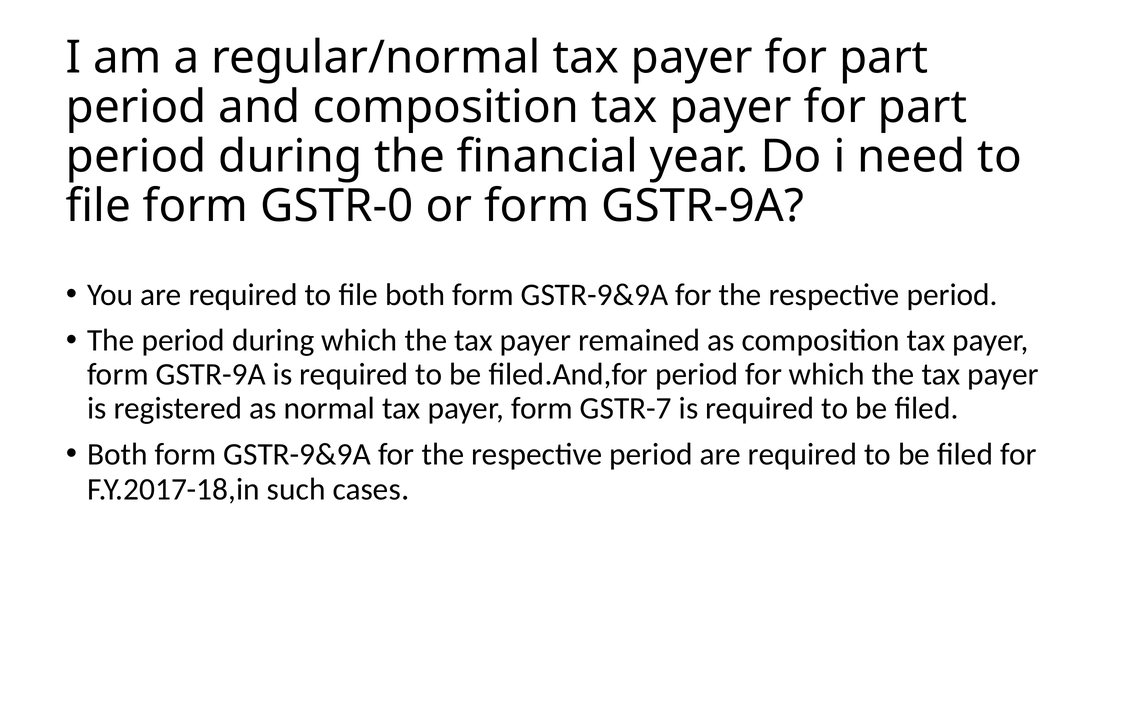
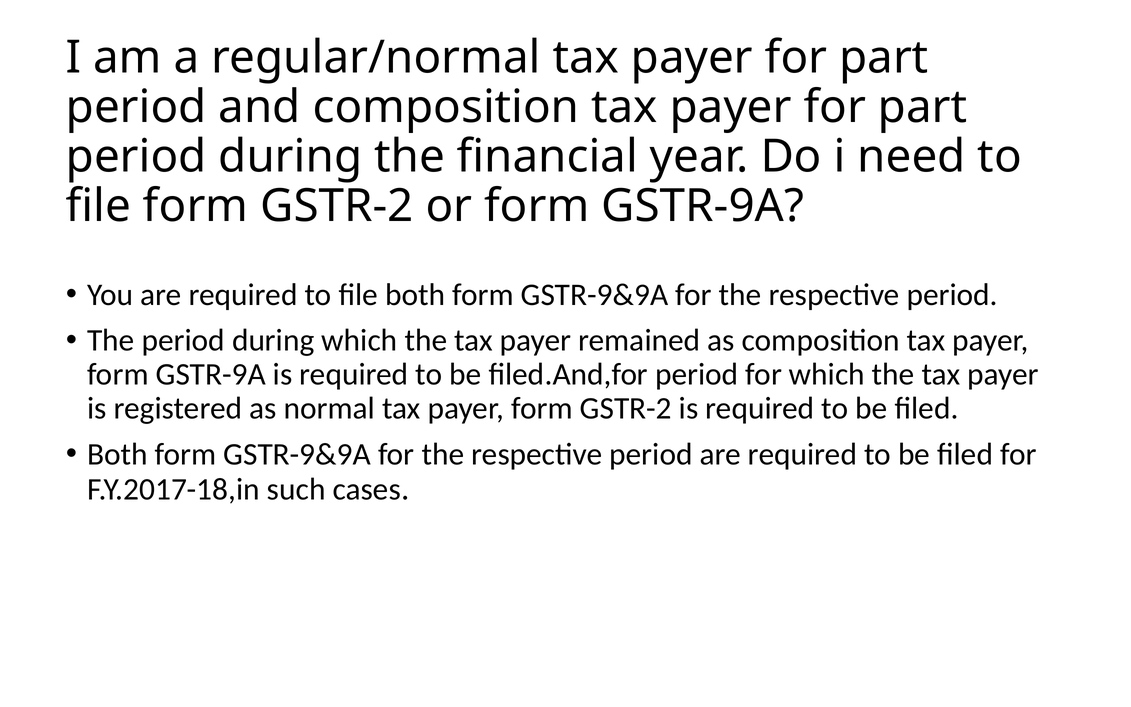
file form GSTR-0: GSTR-0 -> GSTR-2 (337, 206)
payer form GSTR-7: GSTR-7 -> GSTR-2 (626, 408)
